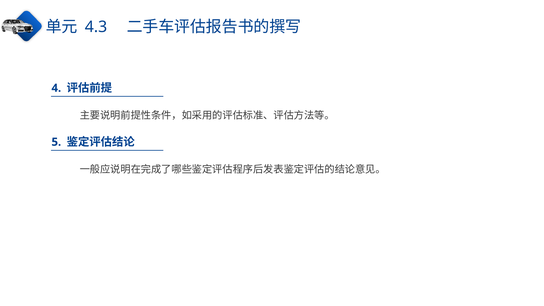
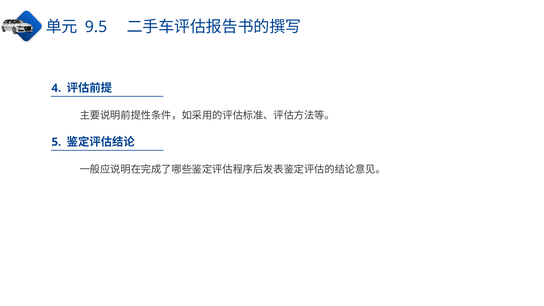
4.3: 4.3 -> 9.5 (96, 27)
